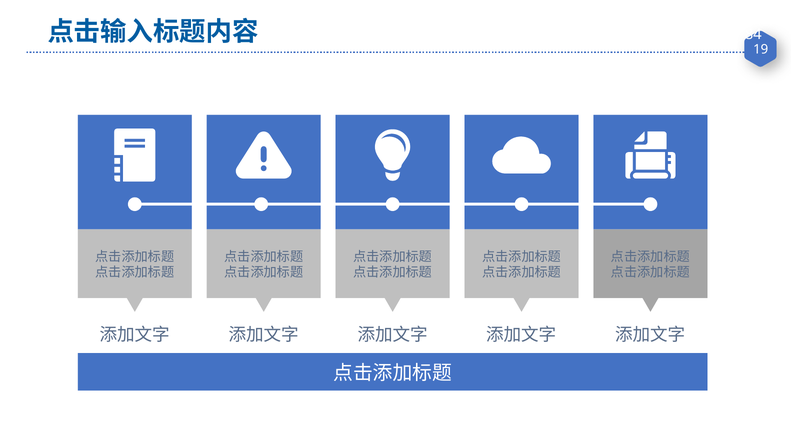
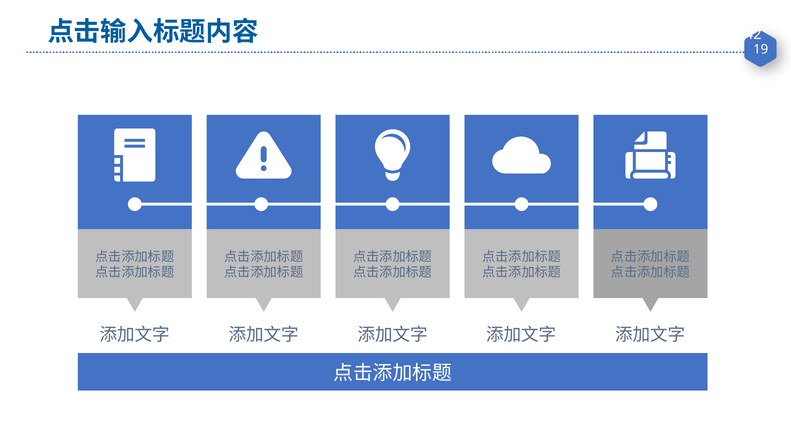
84: 84 -> 42 (753, 34)
